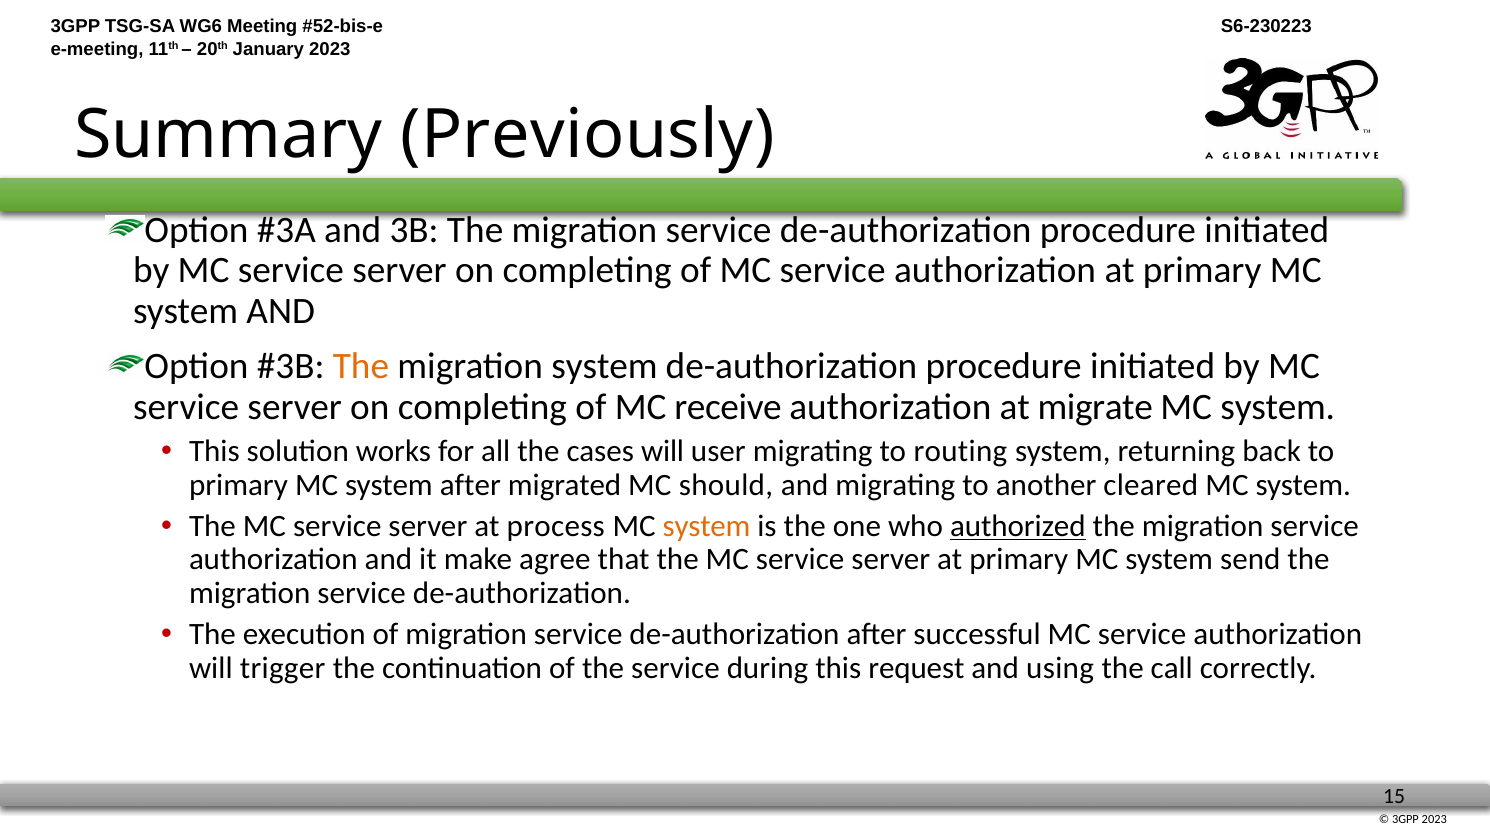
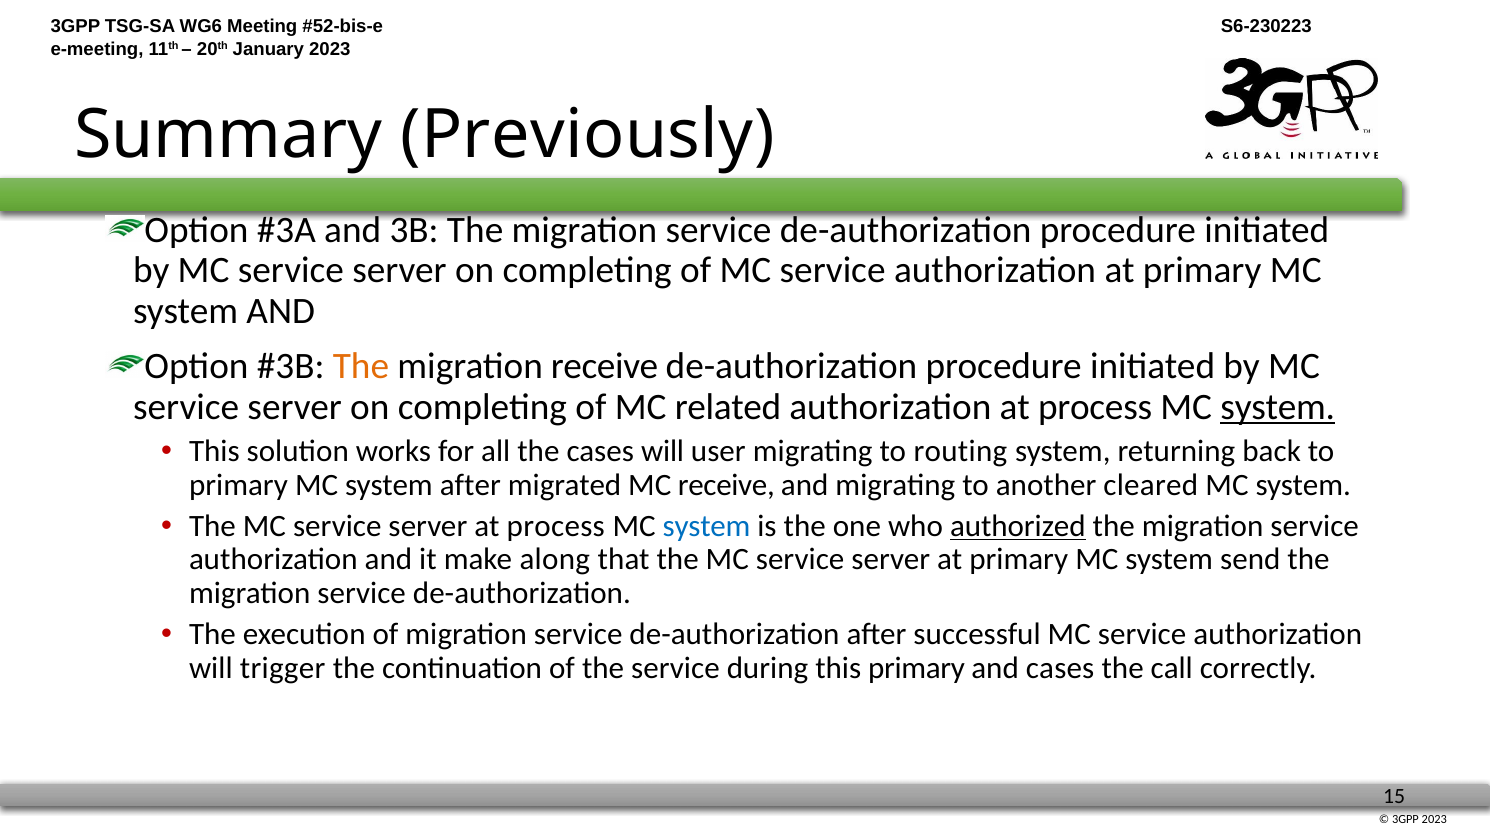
migration system: system -> receive (605, 367)
receive: receive -> related (728, 407)
authorization at migrate: migrate -> process (1095, 407)
system underline: none -> present (1278, 407)
MC should: should -> receive (726, 485)
system colour: orange -> blue (707, 526)
agree: agree -> along (555, 560)
this request: request -> primary (916, 668)
and using: using -> cases (1060, 668)
